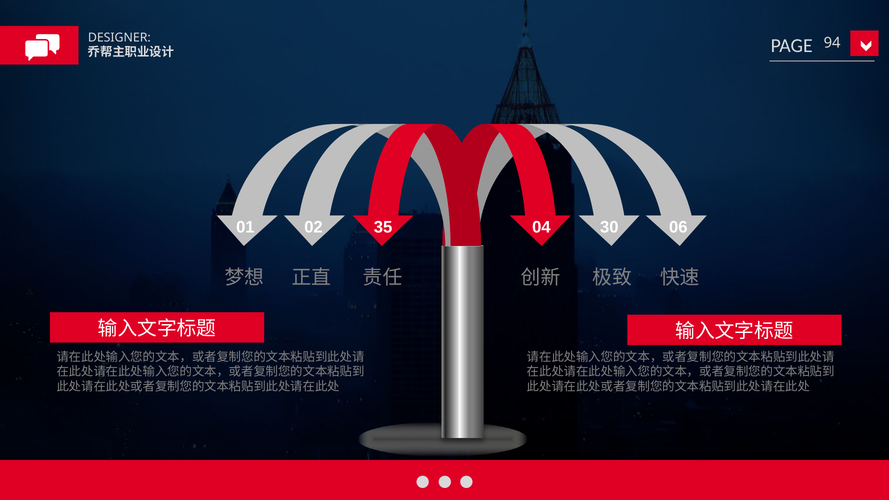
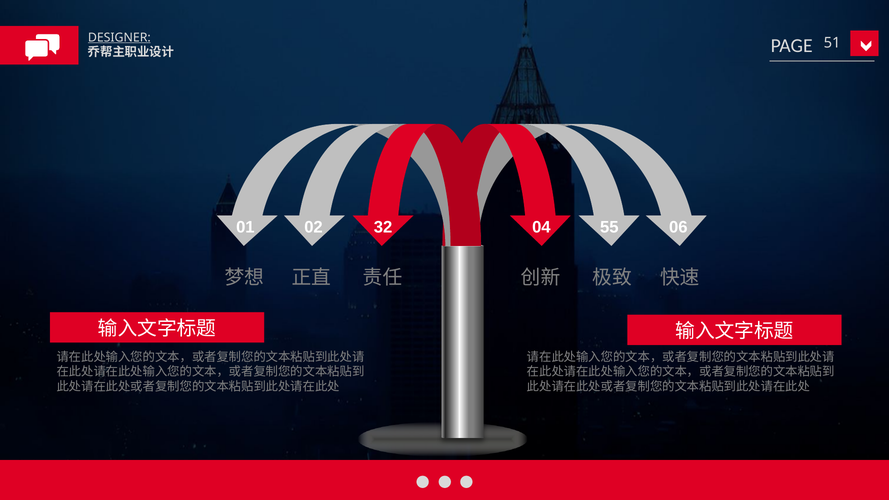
DESIGNER underline: none -> present (119, 38)
94: 94 -> 51 (832, 43)
35: 35 -> 32 (383, 227)
30: 30 -> 55 (609, 227)
